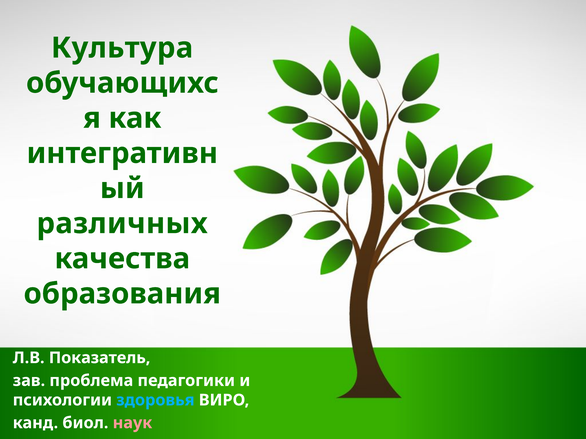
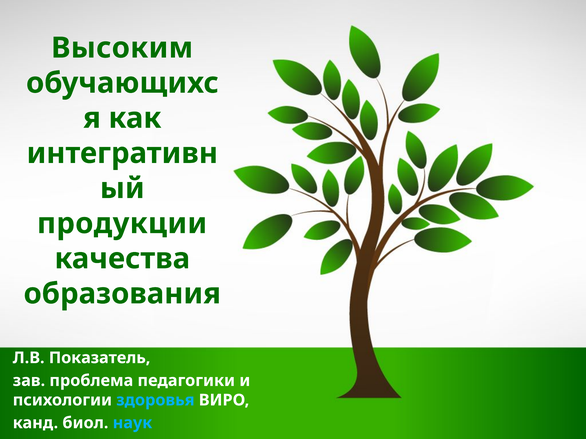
Культура: Культура -> Высоким (122, 48)
различных: различных -> продукции (122, 224)
наук colour: pink -> light blue (132, 423)
